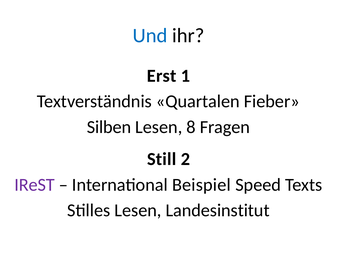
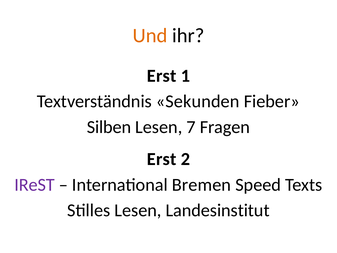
Und colour: blue -> orange (150, 36)
Quartalen: Quartalen -> Sekunden (198, 101)
8: 8 -> 7 (191, 127)
Still: Still -> Erst (162, 159)
Beispiel: Beispiel -> Bremen (201, 185)
